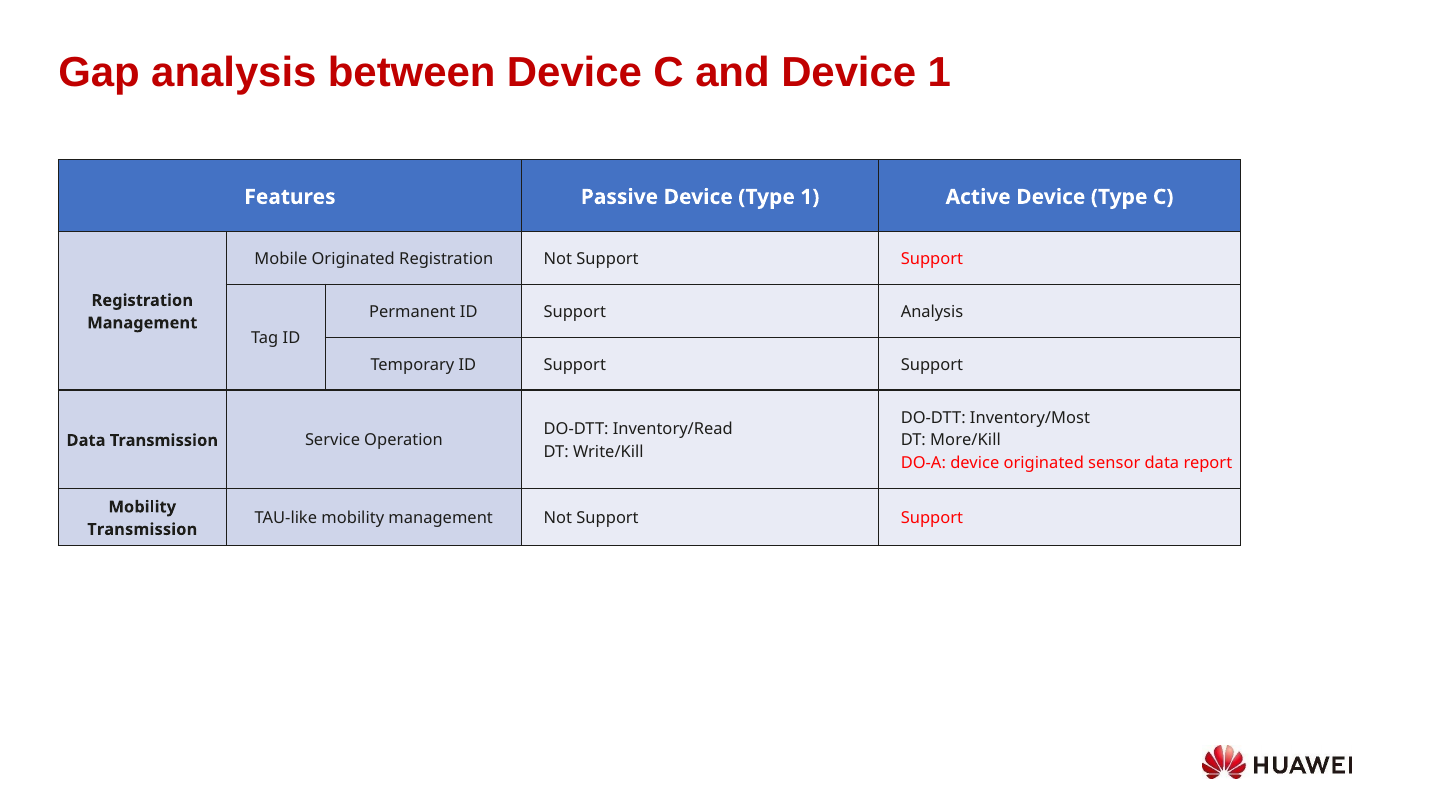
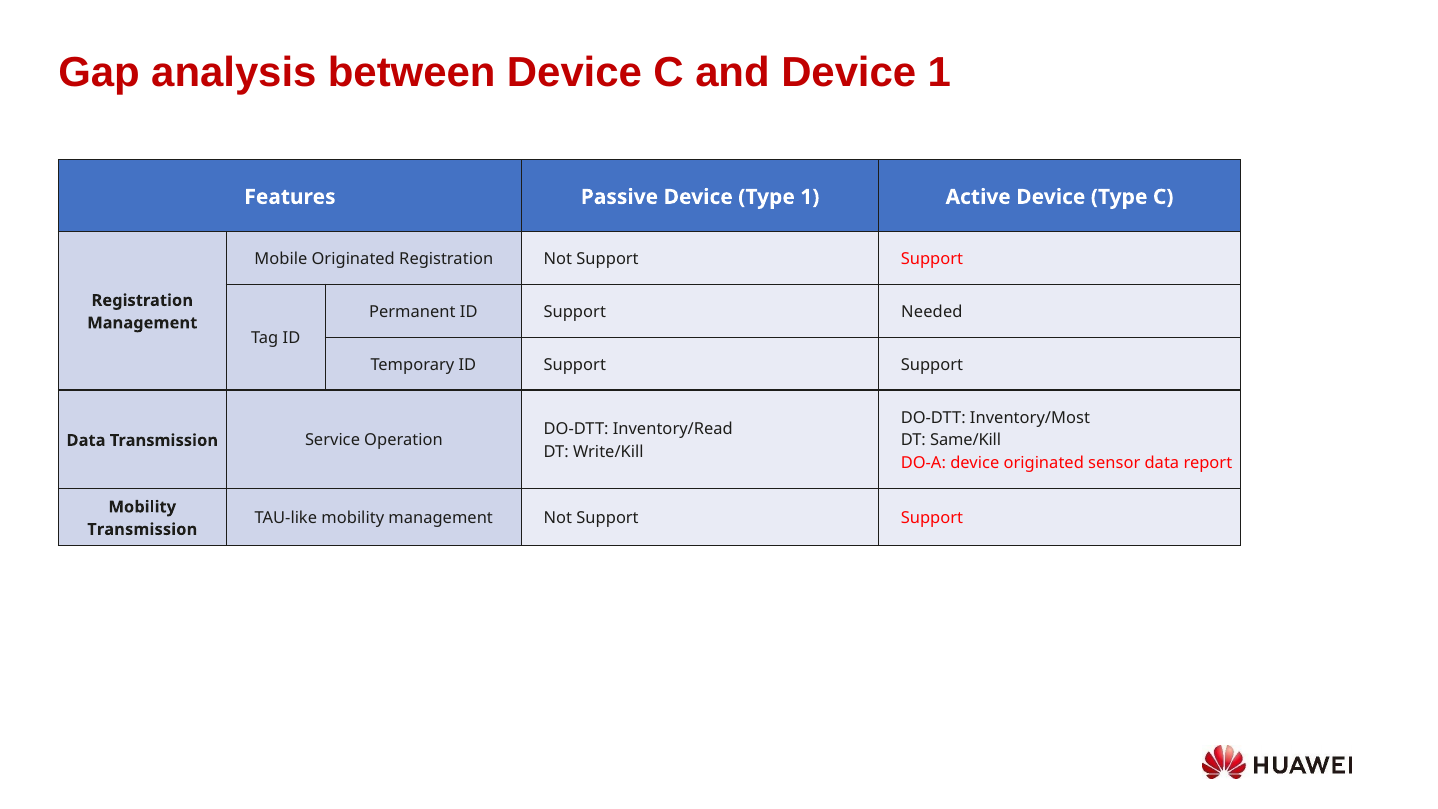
Support Analysis: Analysis -> Needed (932, 312)
More/Kill: More/Kill -> Same/Kill (966, 440)
